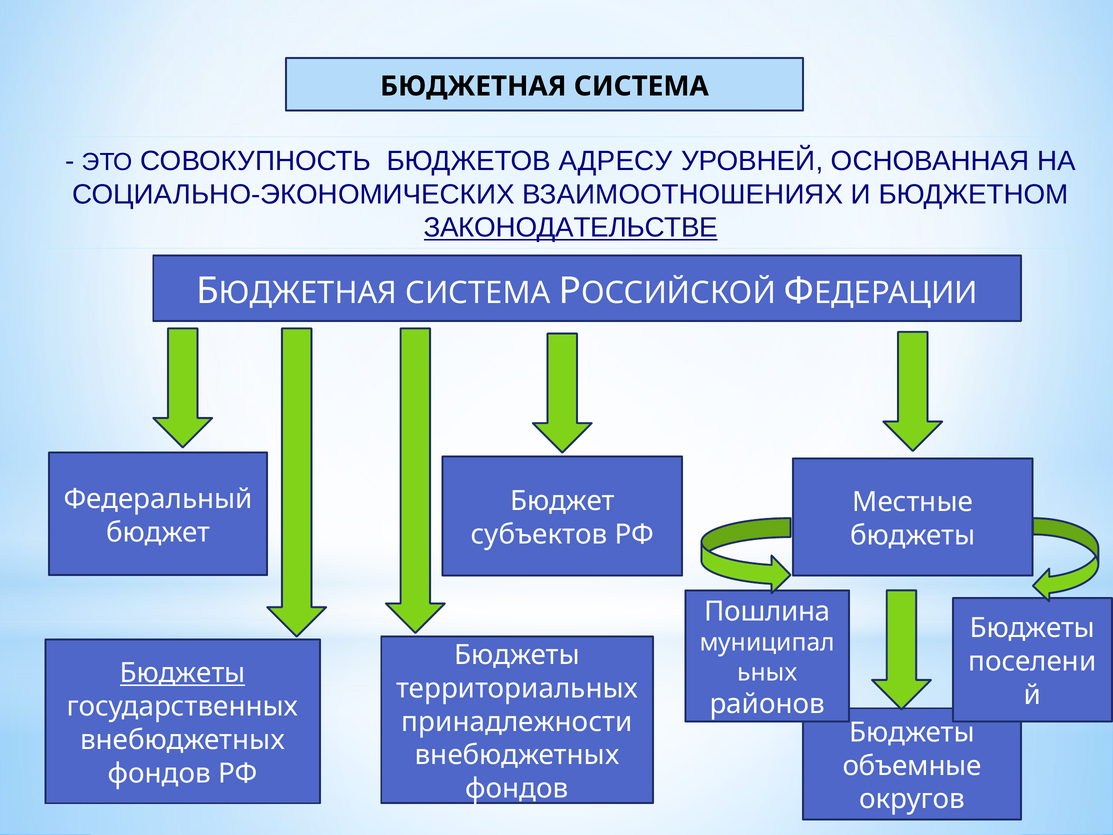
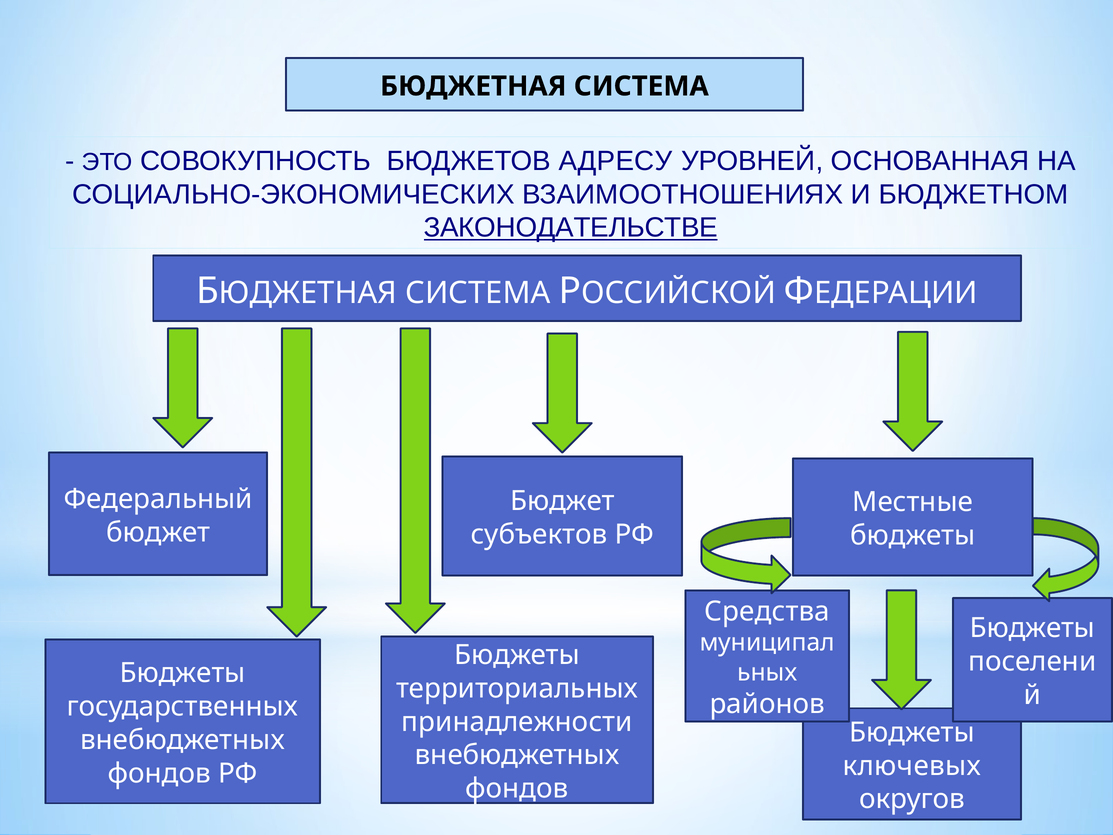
Пошлина: Пошлина -> Средства (767, 611)
Бюджеты underline: present -> none (183, 673)
объемные: объемные -> ключевых (912, 766)
